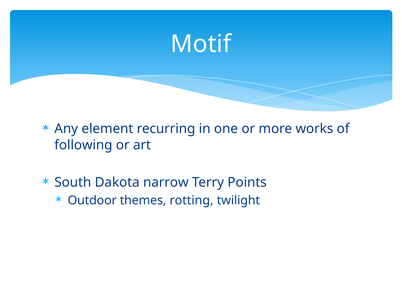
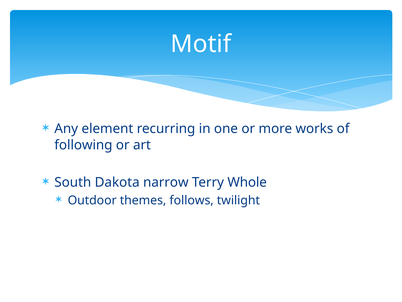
Points: Points -> Whole (247, 182)
rotting: rotting -> follows (192, 200)
